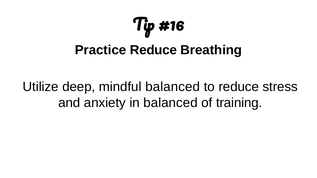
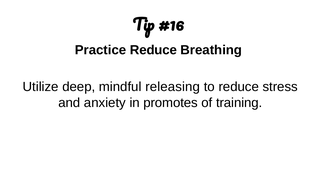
mindful balanced: balanced -> releasing (173, 87)
in balanced: balanced -> promotes (171, 103)
